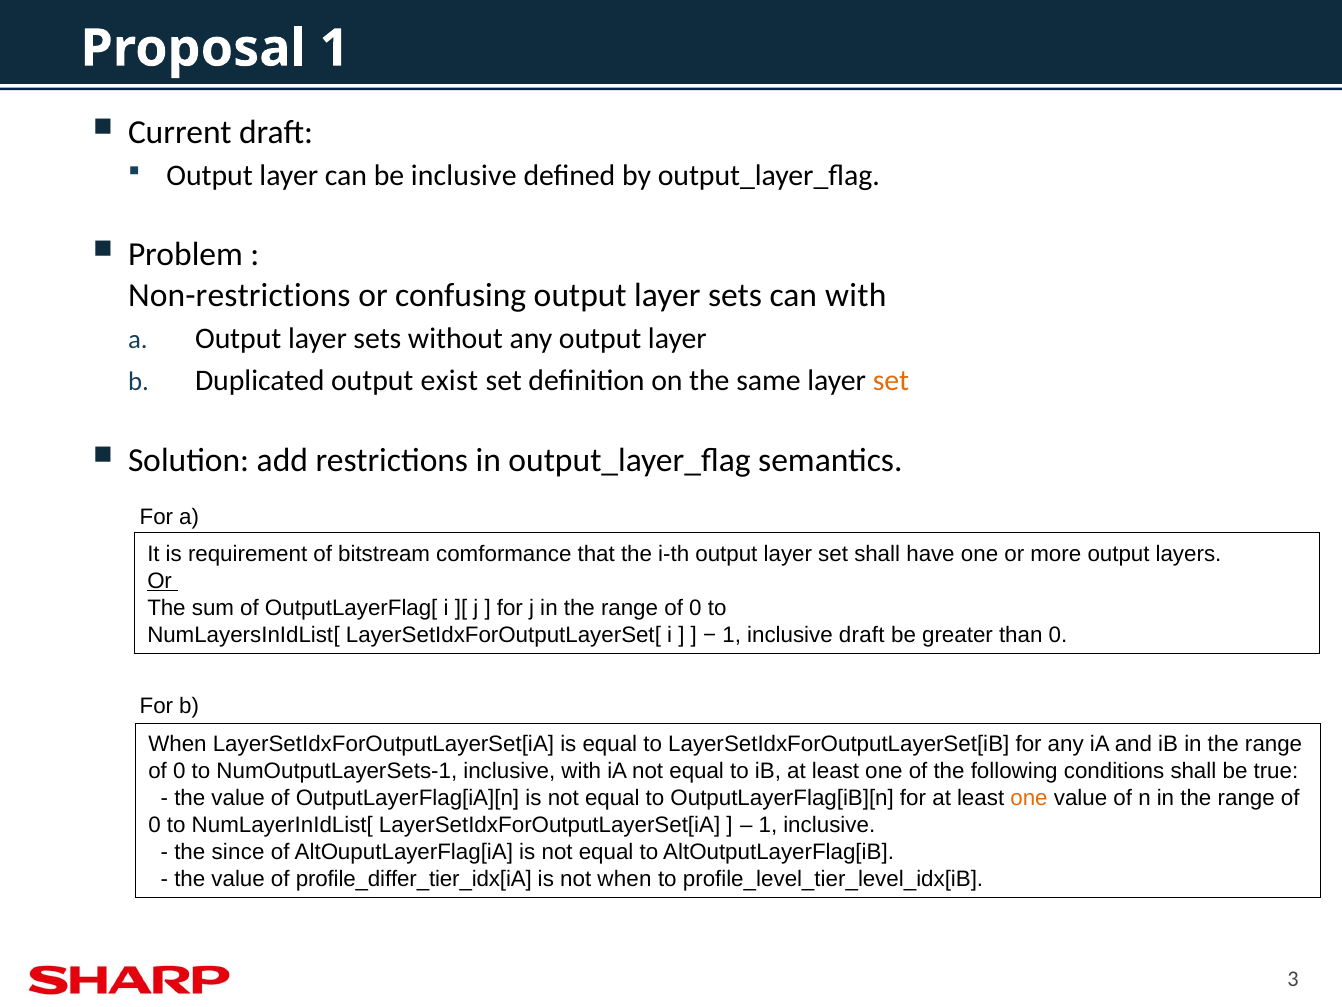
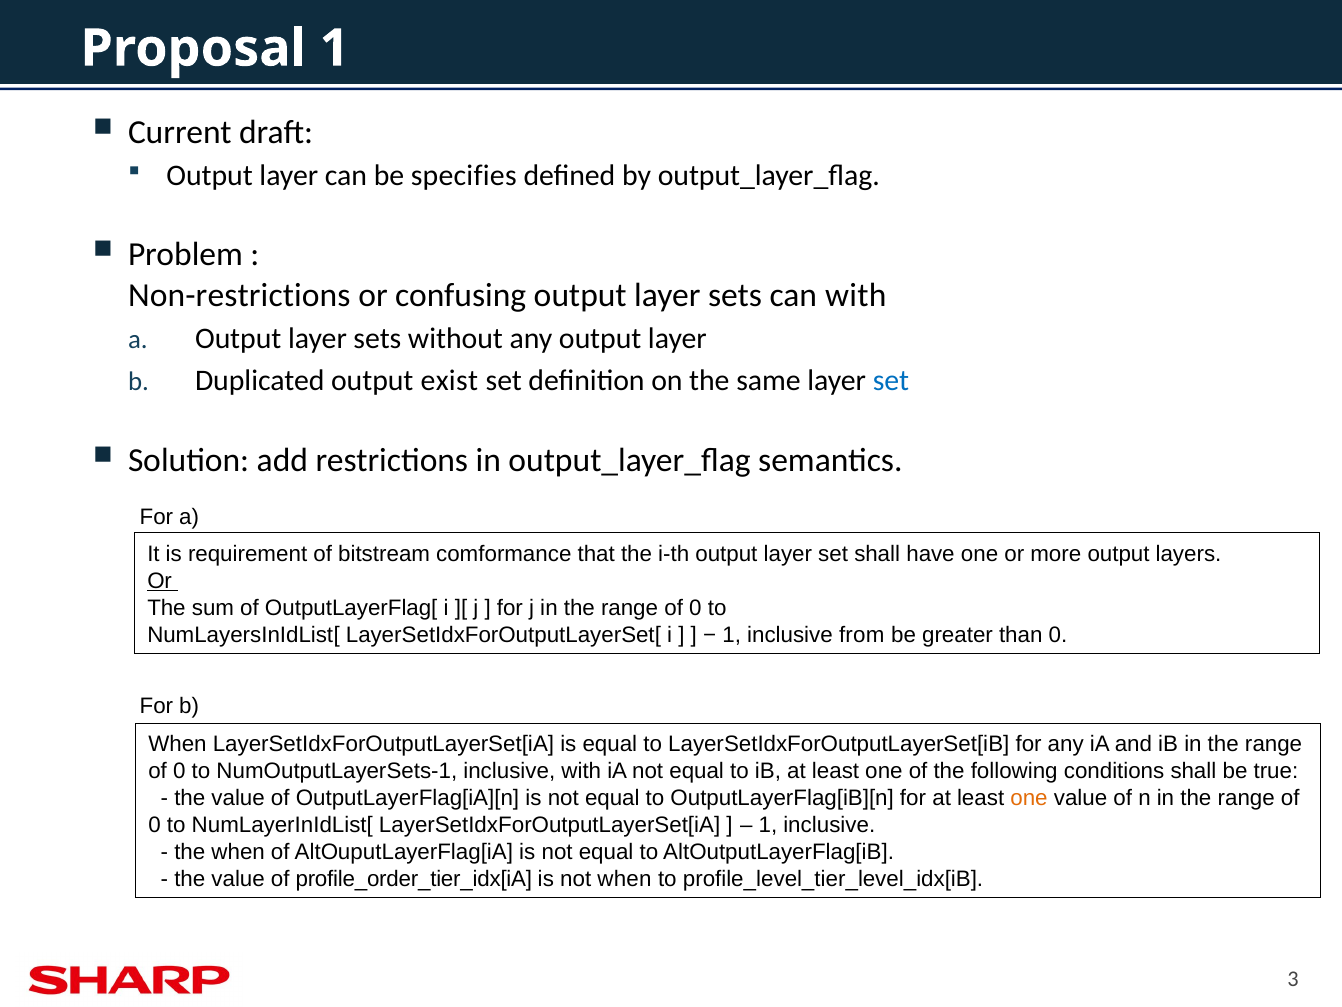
be inclusive: inclusive -> specifies (464, 176)
set colour: orange -> blue (891, 380)
inclusive draft: draft -> from (862, 635)
the since: since -> when (238, 852)
profile_differ_tier_idx[iA: profile_differ_tier_idx[iA -> profile_order_tier_idx[iA (414, 878)
